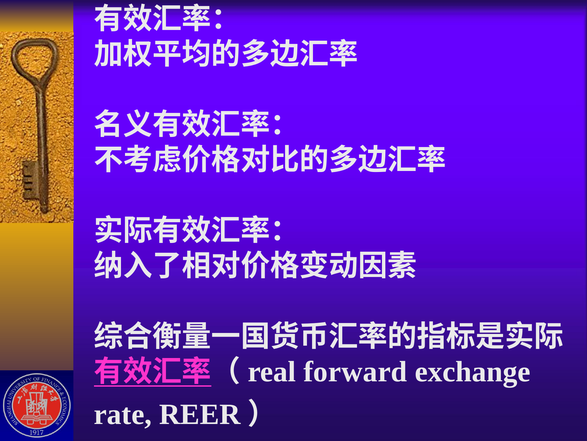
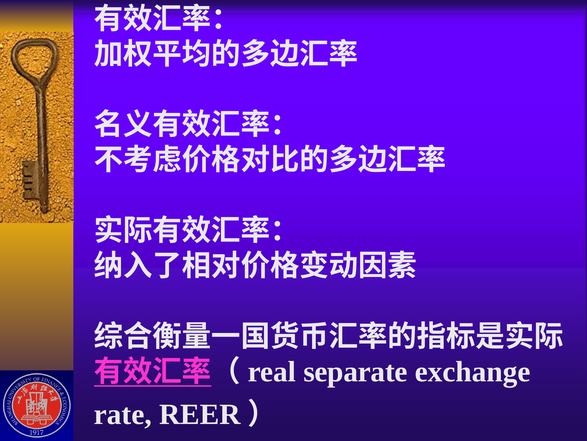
forward: forward -> separate (356, 371)
